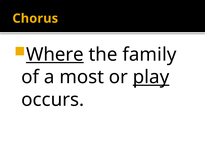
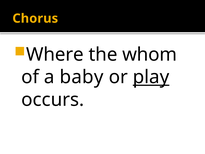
Where underline: present -> none (55, 54)
family: family -> whom (150, 54)
most: most -> baby (82, 77)
